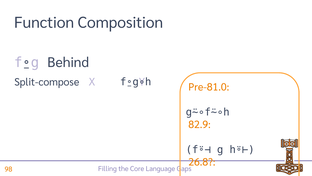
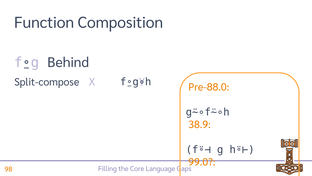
Pre-81.0: Pre-81.0 -> Pre-88.0 (209, 87)
82.9: 82.9 -> 38.9 (200, 124)
26.8: 26.8 -> 99.0 (202, 162)
